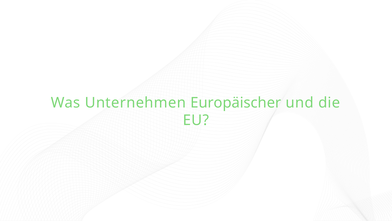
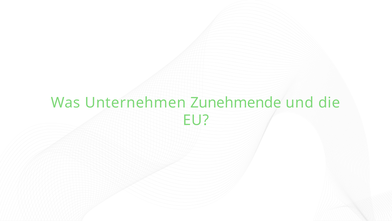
Europäischer: Europäischer -> Zunehmende (236, 102)
